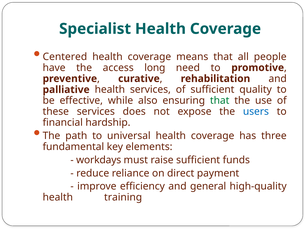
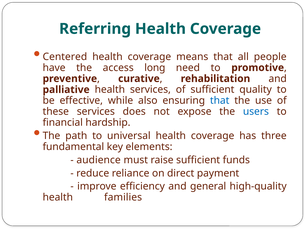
Specialist: Specialist -> Referring (95, 29)
that colour: green -> blue (220, 101)
workdays: workdays -> audience (99, 160)
training: training -> families (123, 197)
